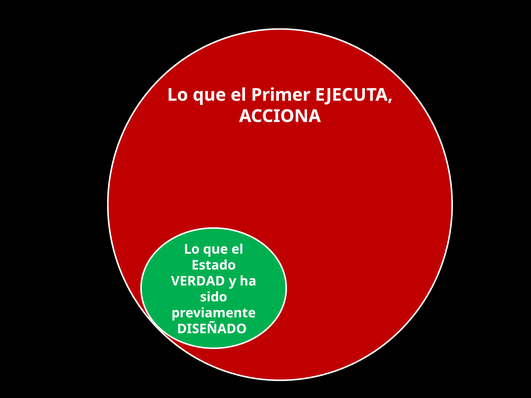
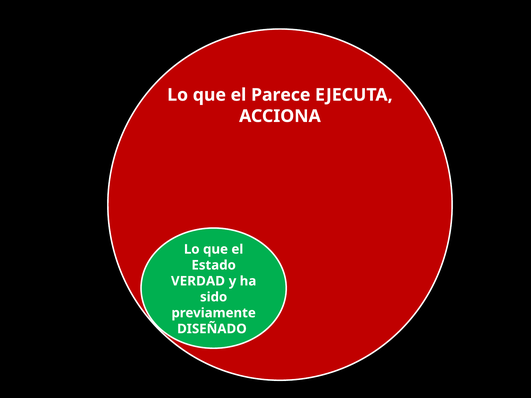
Primer: Primer -> Parece (281, 95)
